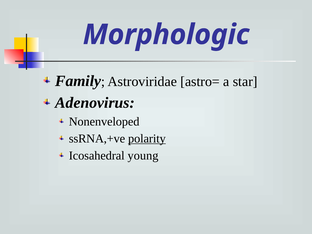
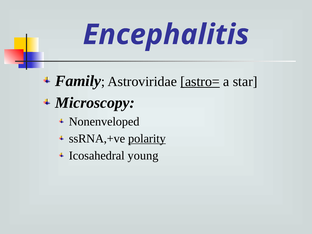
Morphologic: Morphologic -> Encephalitis (166, 35)
astro= underline: none -> present (200, 81)
Adenovirus: Adenovirus -> Microscopy (95, 103)
